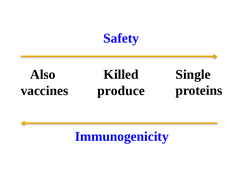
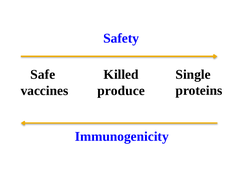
Also: Also -> Safe (43, 75)
